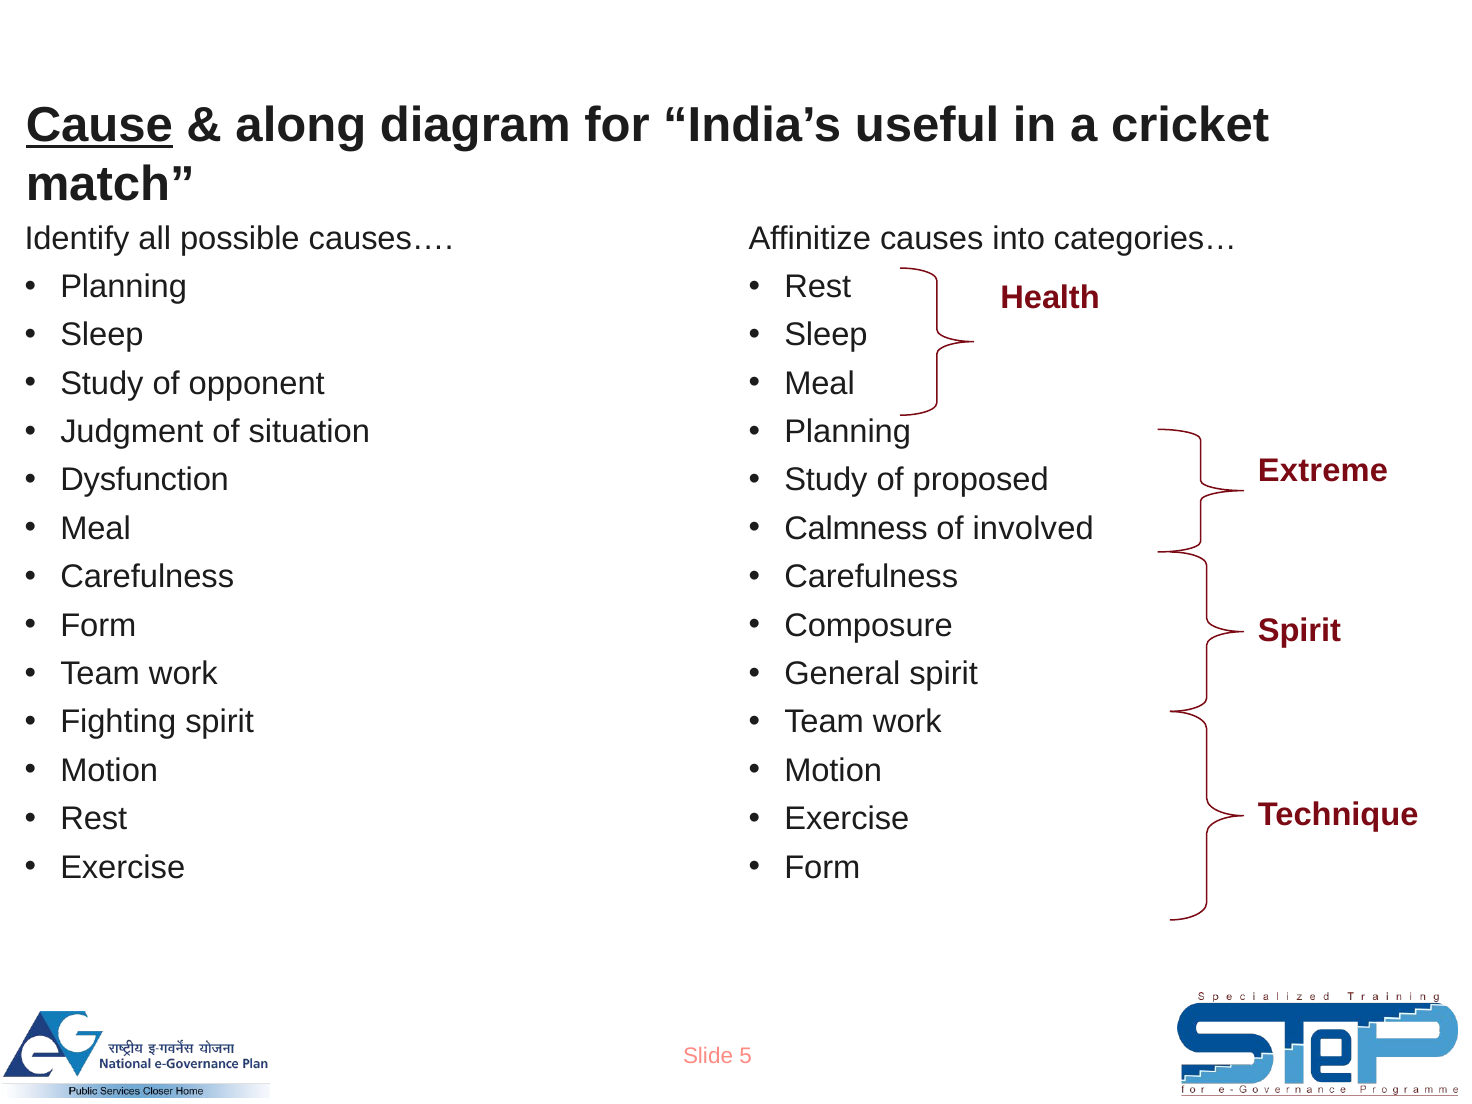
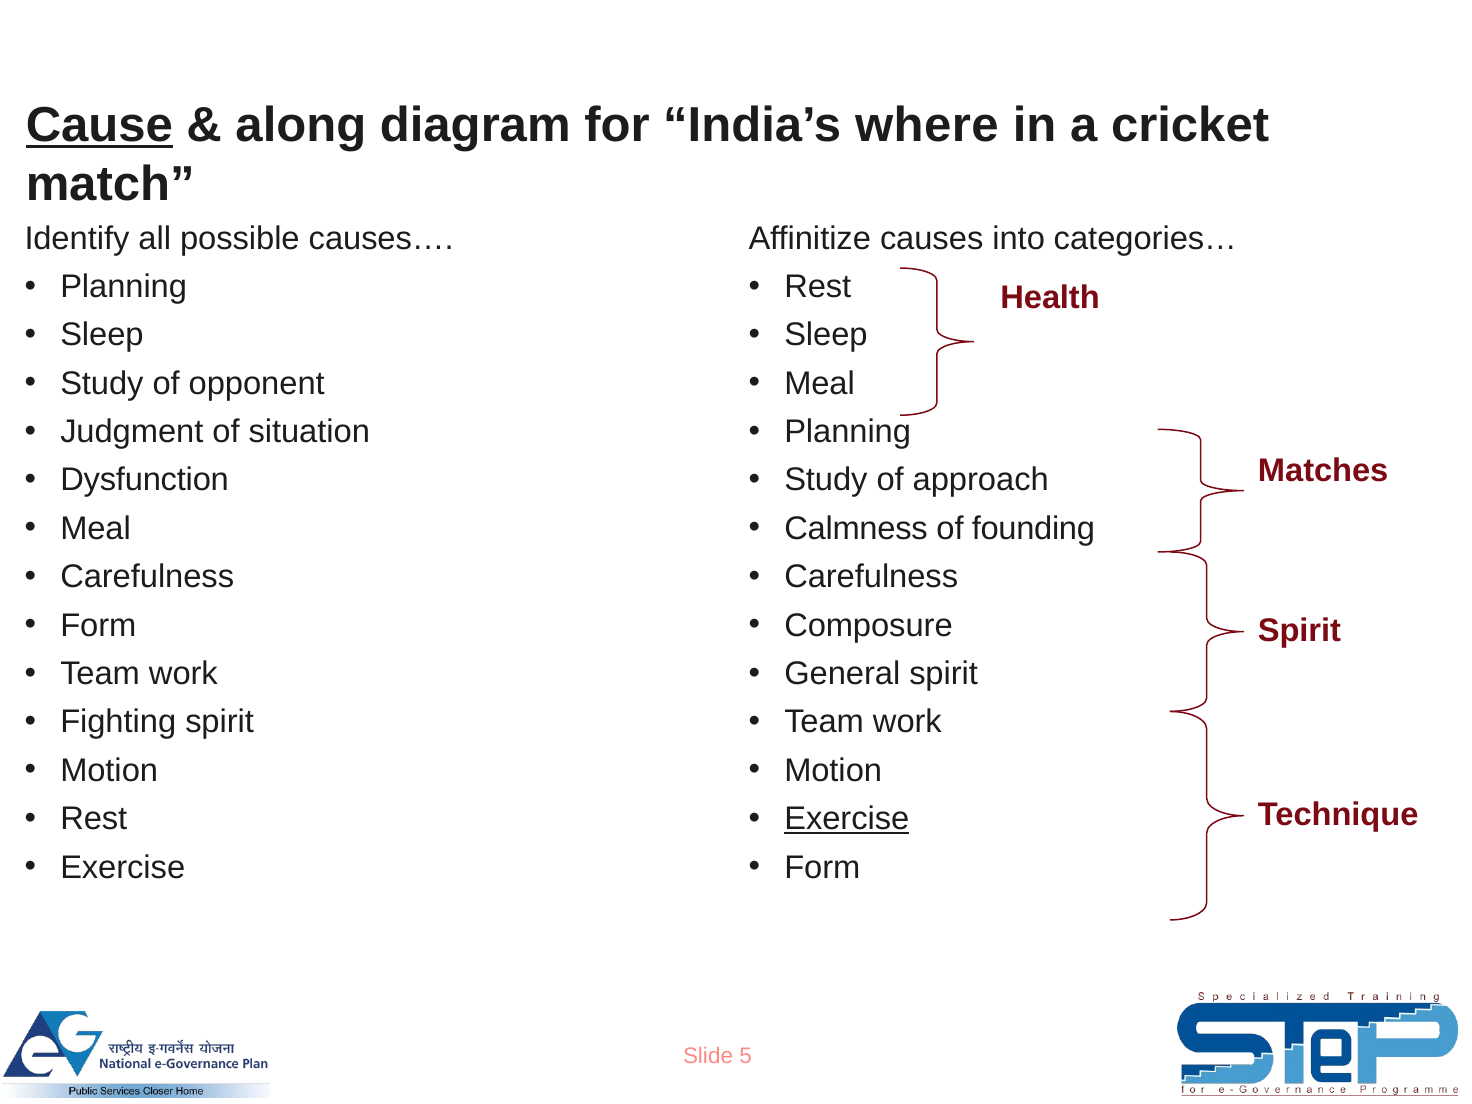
useful: useful -> where (927, 125)
Extreme: Extreme -> Matches (1323, 471)
proposed: proposed -> approach (981, 480)
involved: involved -> founding (1033, 529)
Exercise underline: none -> present (847, 819)
